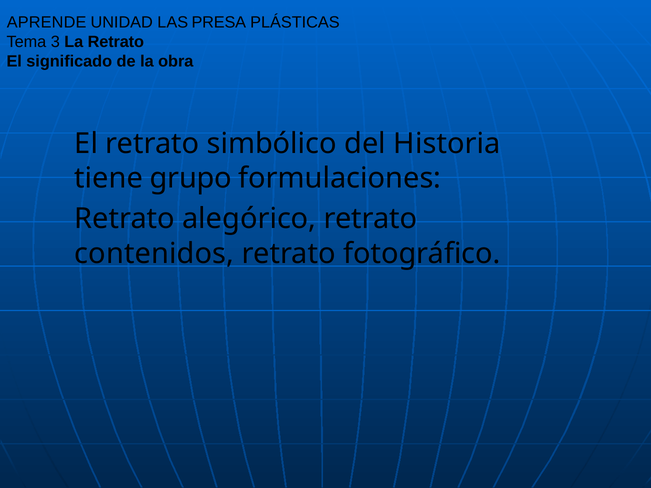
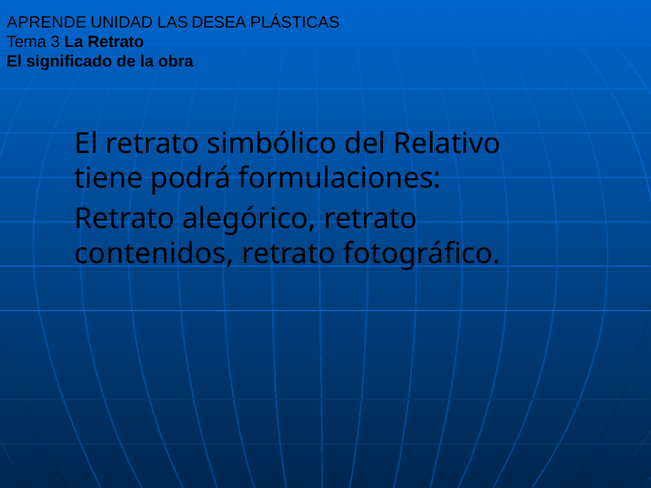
PRESA: PRESA -> DESEA (219, 22)
Historia: Historia -> Relativo (447, 144)
grupo: grupo -> podrá (191, 178)
